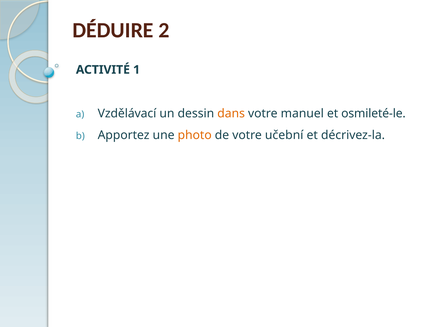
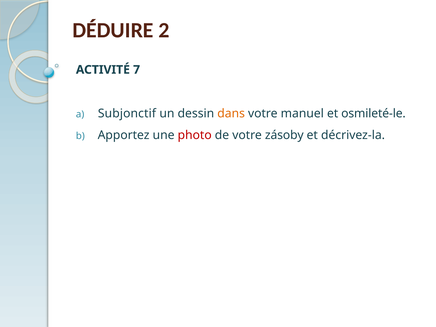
1: 1 -> 7 (137, 70)
Vzdělávací: Vzdělávací -> Subjonctif (127, 113)
photo colour: orange -> red (195, 135)
učební: učební -> zásoby (284, 135)
